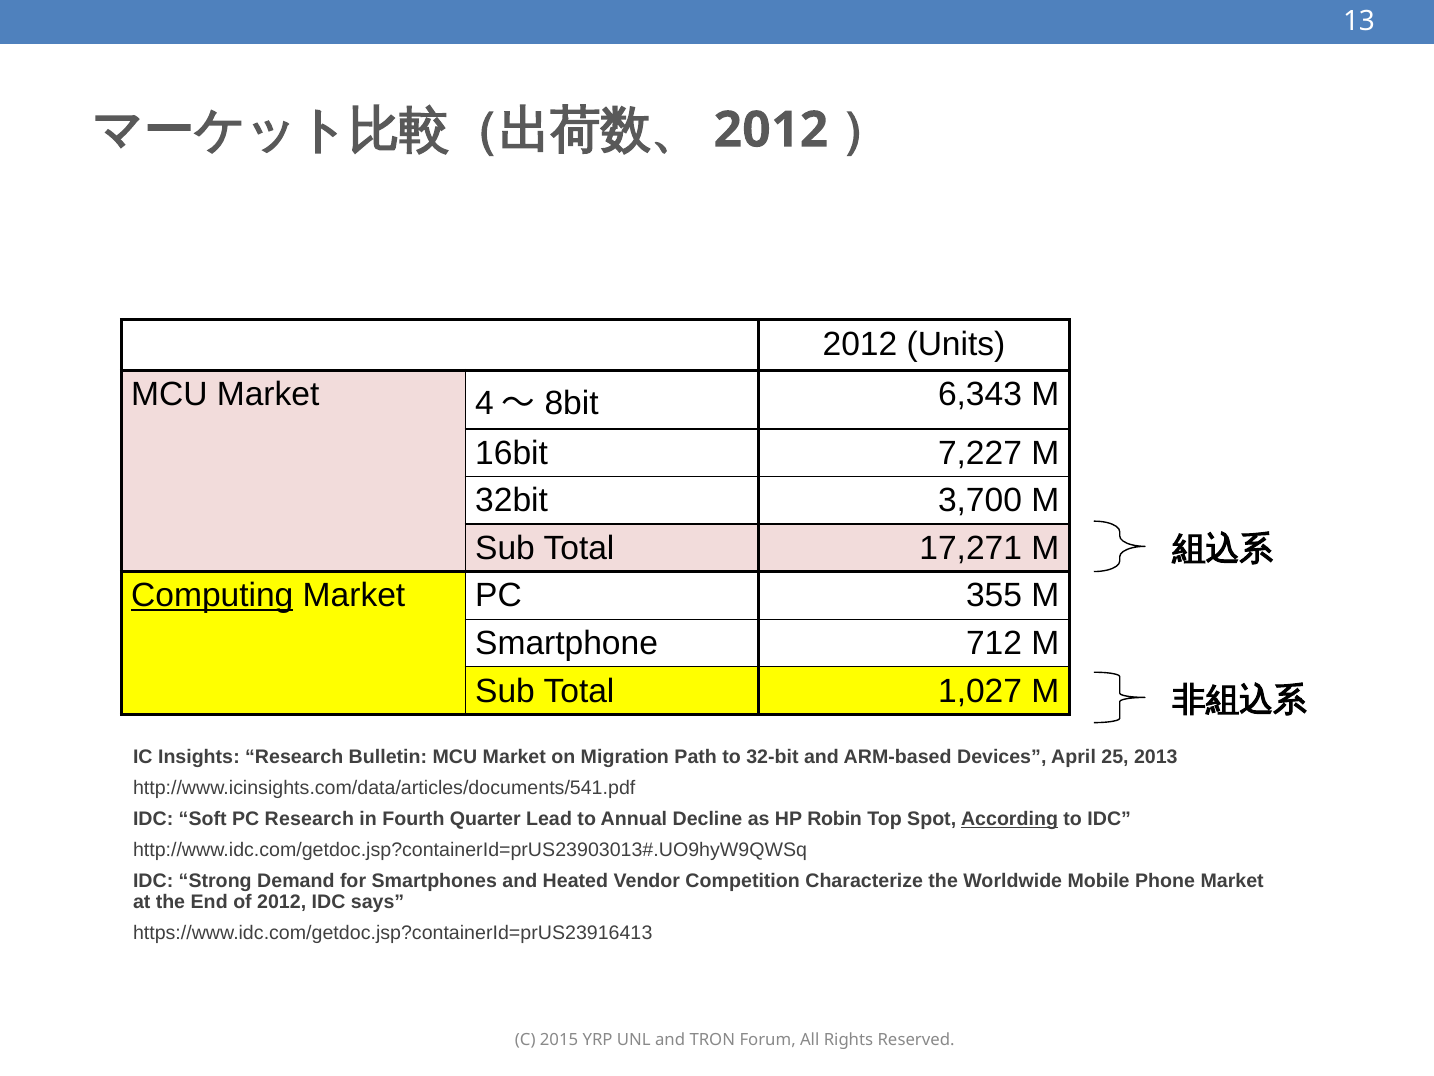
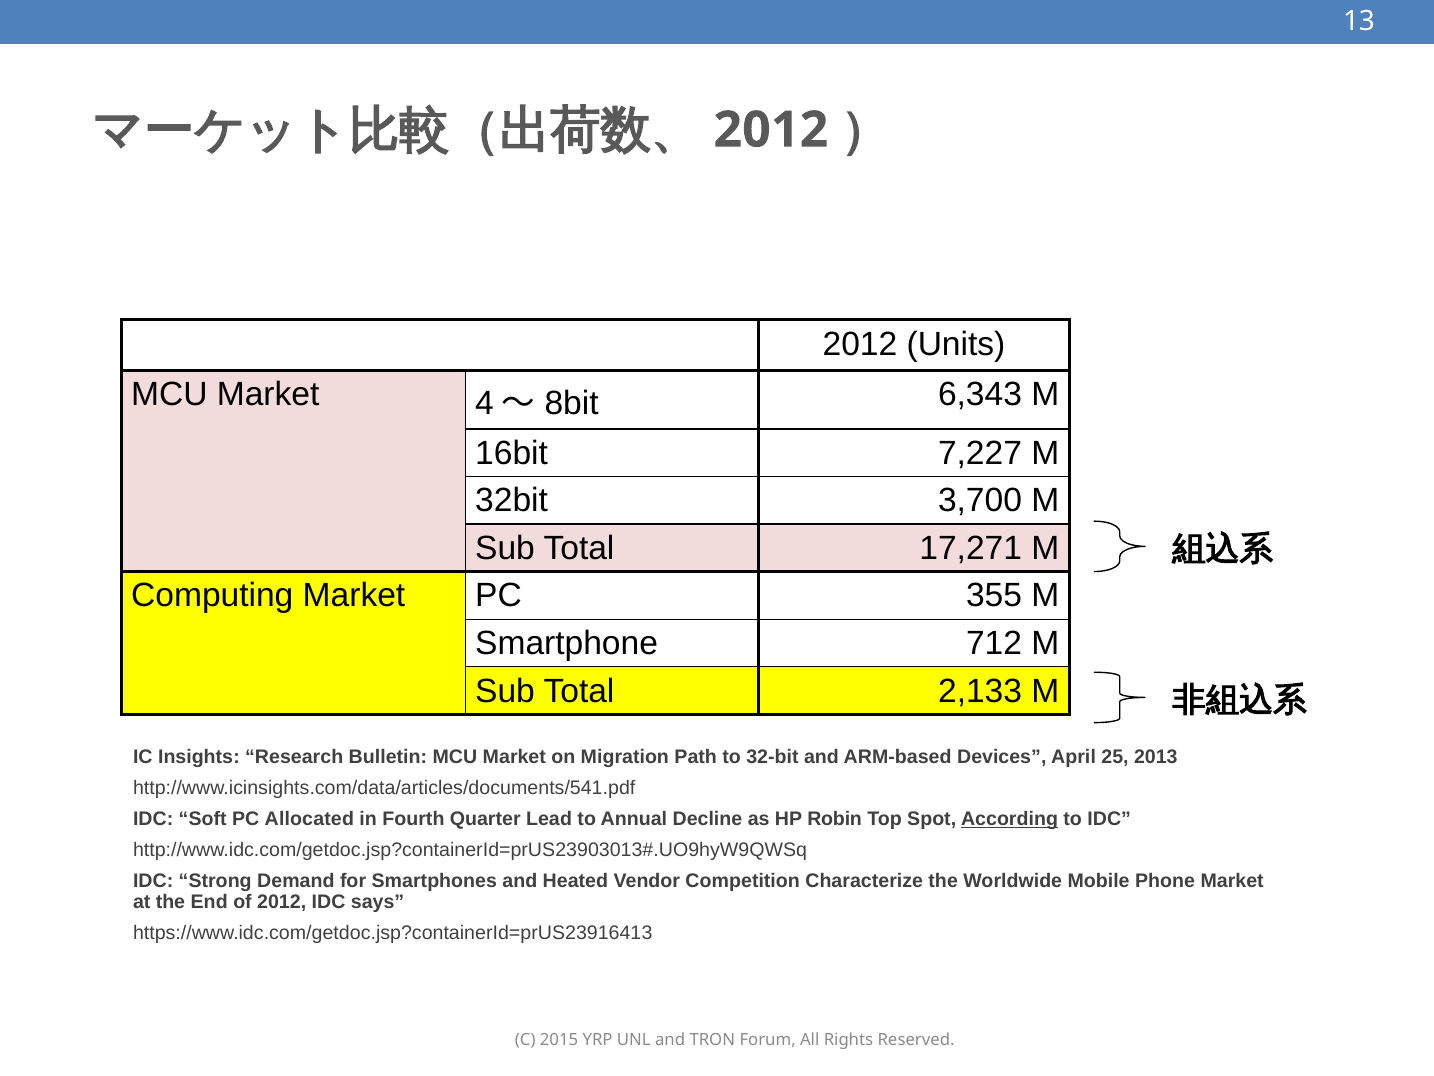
Computing underline: present -> none (212, 596)
1,027: 1,027 -> 2,133 (980, 691)
PC Research: Research -> Allocated (309, 819)
